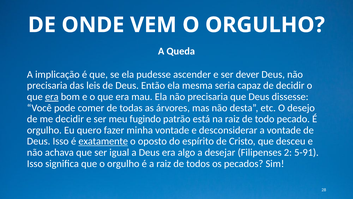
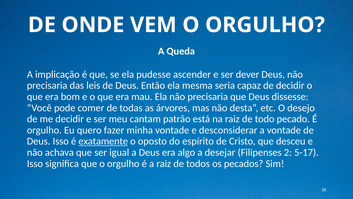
era underline: present -> none (52, 97)
fugindo: fugindo -> cantam (145, 119)
5-91: 5-91 -> 5-17 (306, 152)
